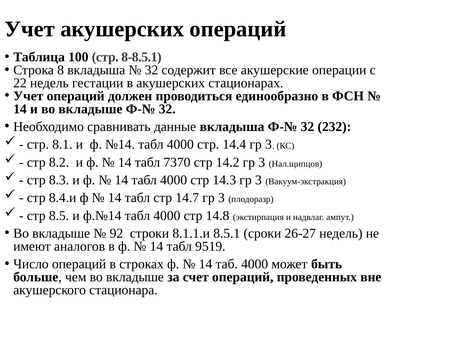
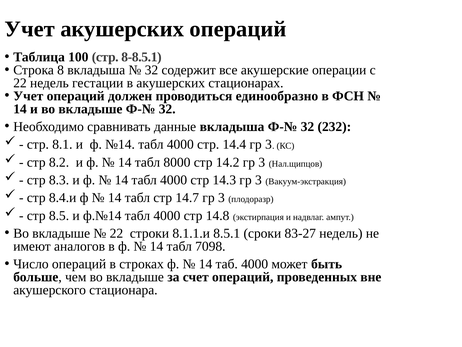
7370: 7370 -> 8000 (177, 162)
92: 92 -> 22 (116, 233)
26-27: 26-27 -> 83-27 (300, 233)
9519: 9519 -> 7098 (210, 246)
